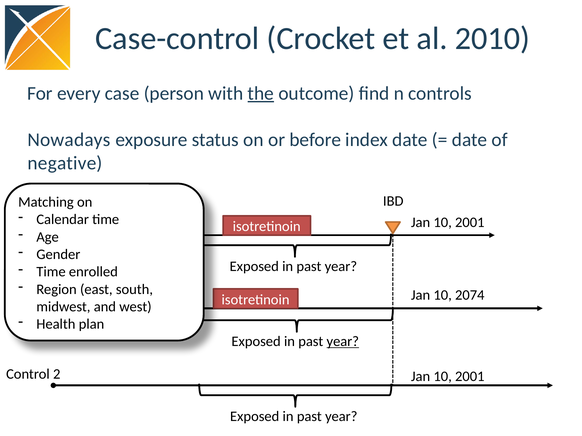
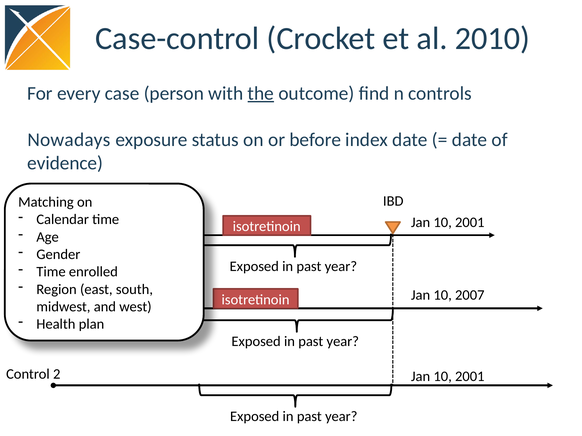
negative: negative -> evidence (65, 163)
2074: 2074 -> 2007 (470, 295)
year underline: present -> none (343, 342)
